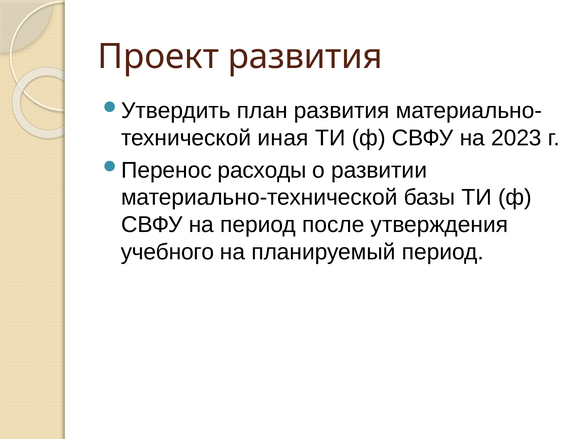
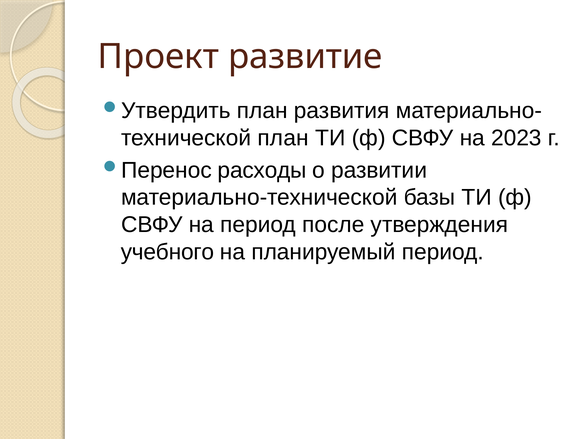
Проект развития: развития -> развитие (305, 57)
иная: иная -> план (283, 138)
